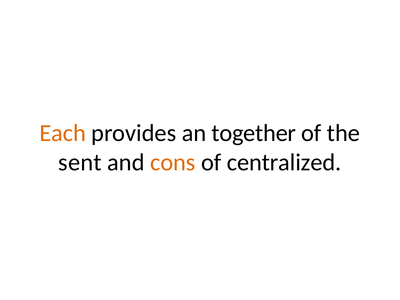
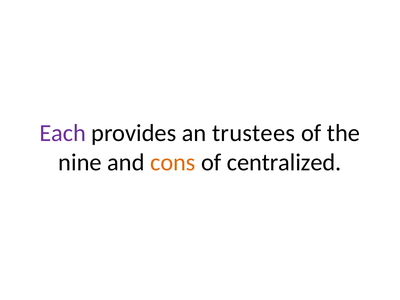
Each colour: orange -> purple (63, 133)
together: together -> trustees (254, 133)
sent: sent -> nine (80, 162)
